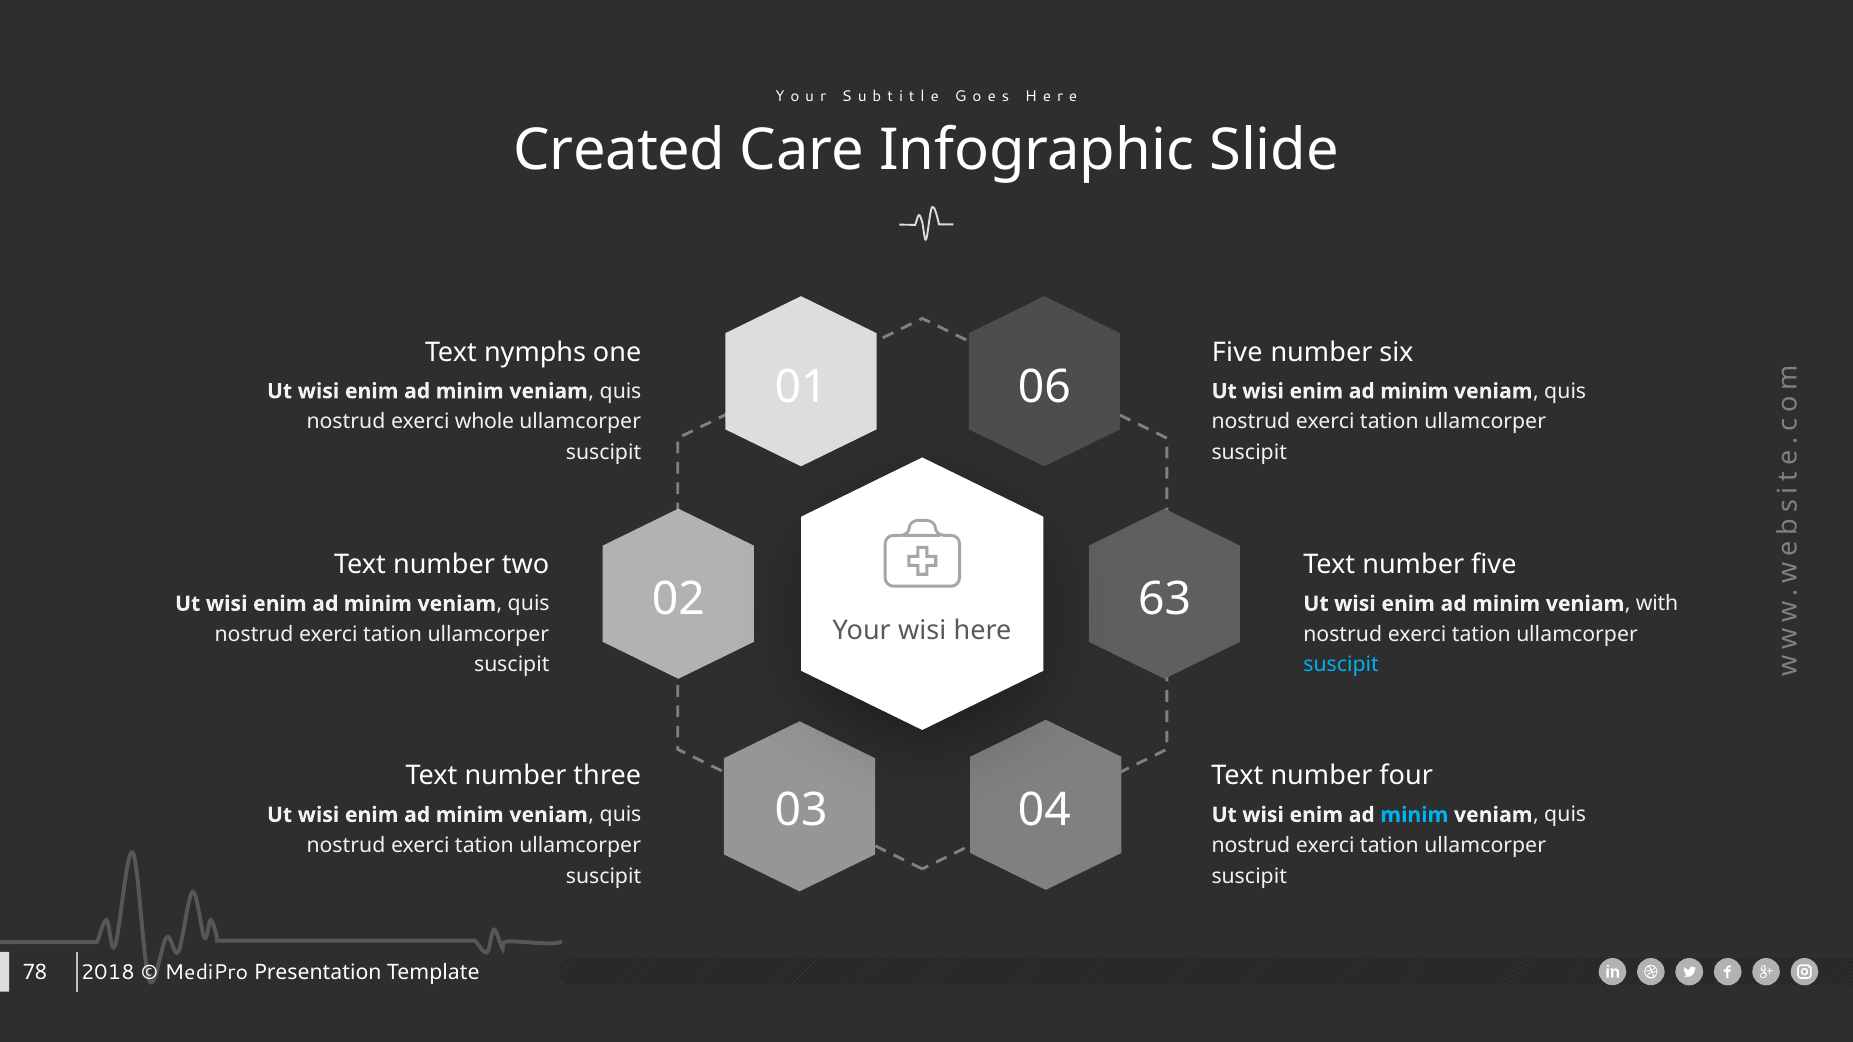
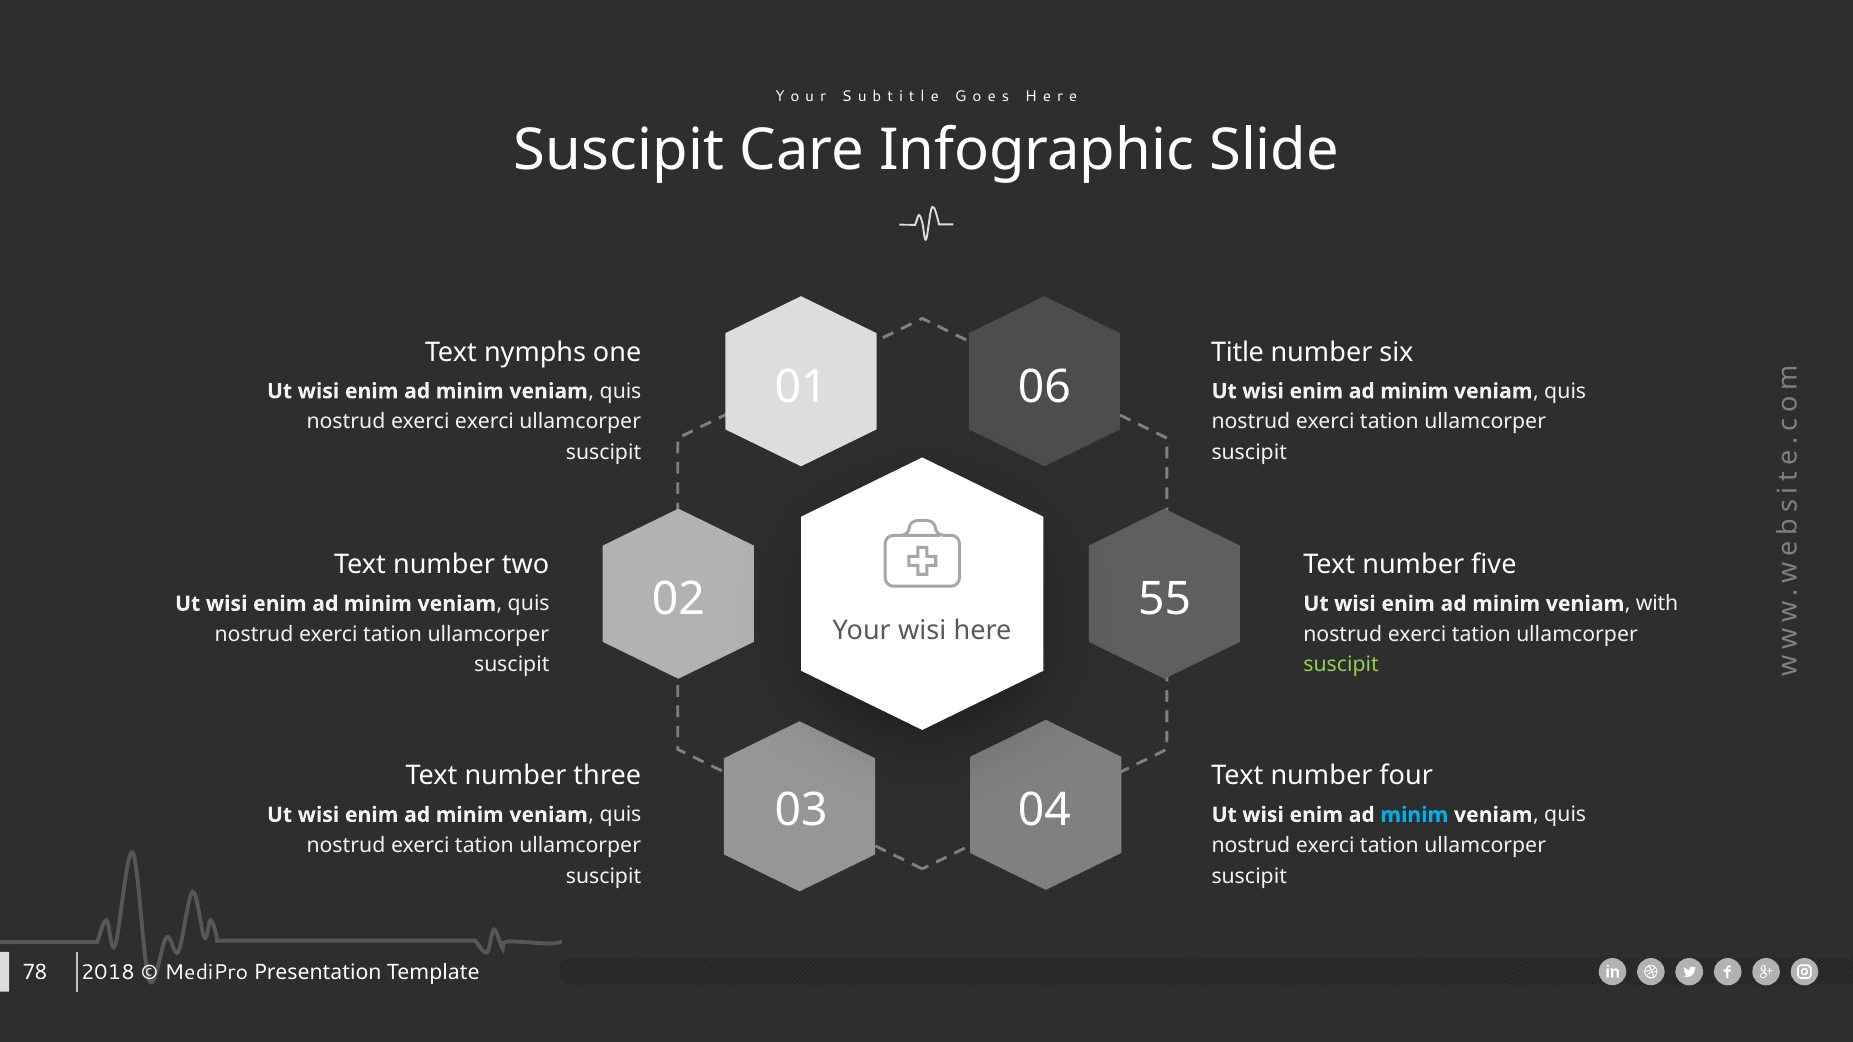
Created: Created -> Suscipit (619, 151)
Five: Five -> Title (1238, 352)
exerci whole: whole -> exerci (484, 422)
63: 63 -> 55 (1165, 600)
suscipit colour: light blue -> light green (1341, 665)
